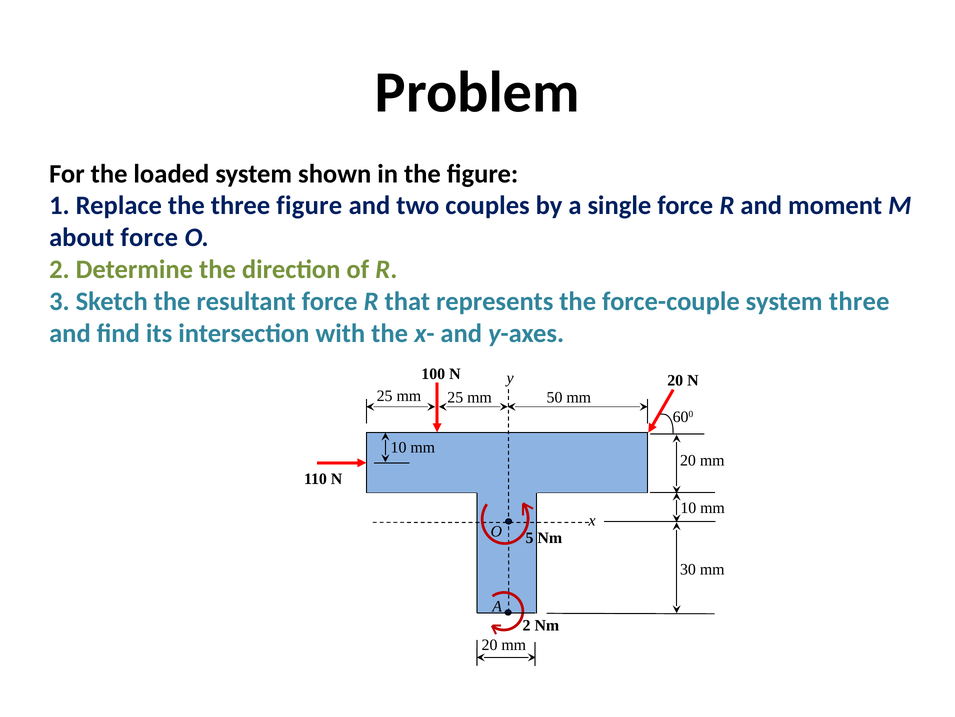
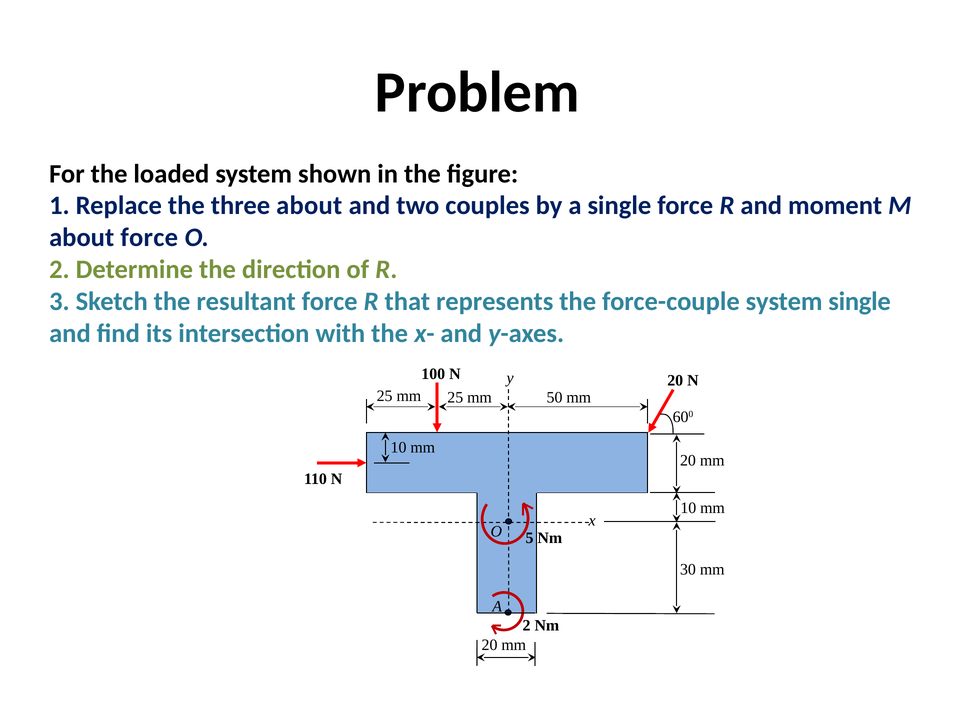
three figure: figure -> about (309, 206)
system three: three -> single (860, 301)
